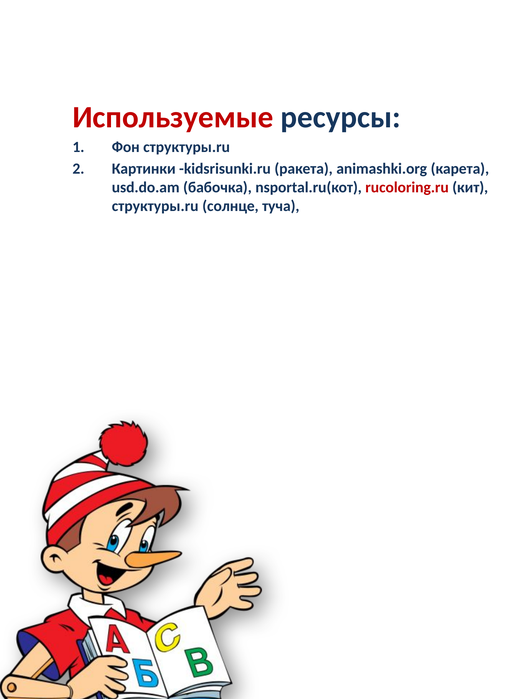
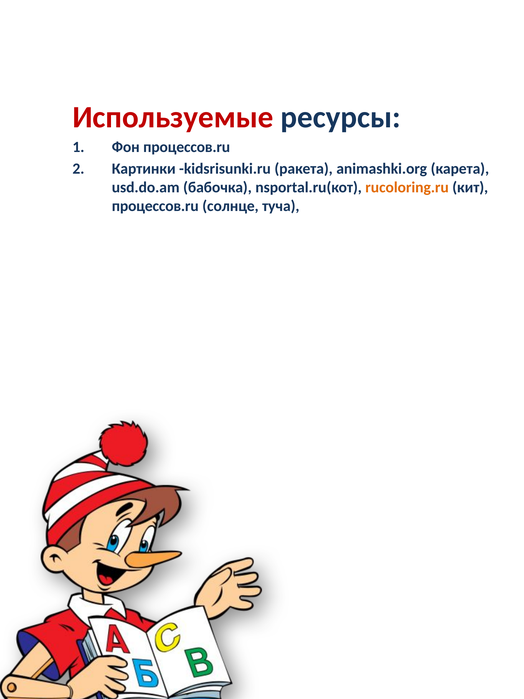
Фон структуры.ru: структуры.ru -> процессов.ru (187, 147)
rucoloring.ru colour: red -> orange (407, 187)
структуры.ru: структуры.ru -> процессов.ru (155, 206)
